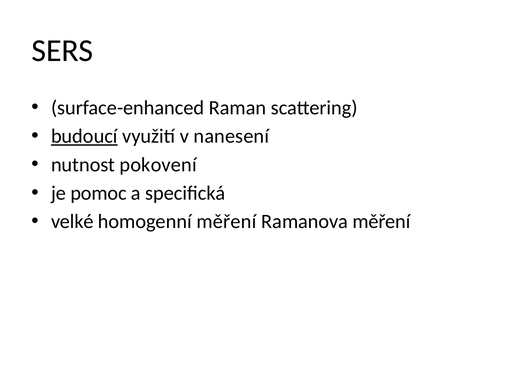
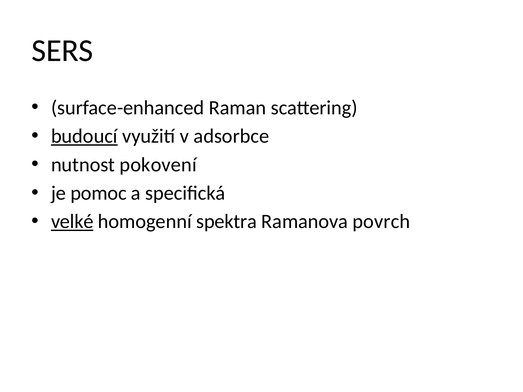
nanesení: nanesení -> adsorbce (231, 136)
velké underline: none -> present (72, 222)
homogenní měření: měření -> spektra (227, 222)
Ramanova měření: měření -> povrch (381, 222)
